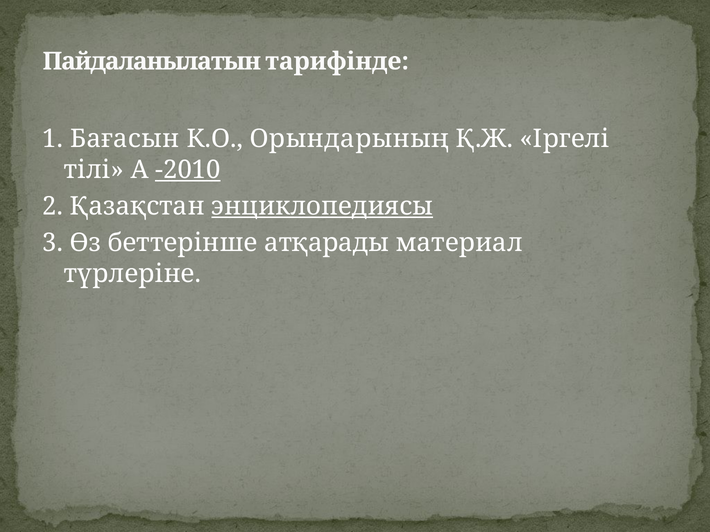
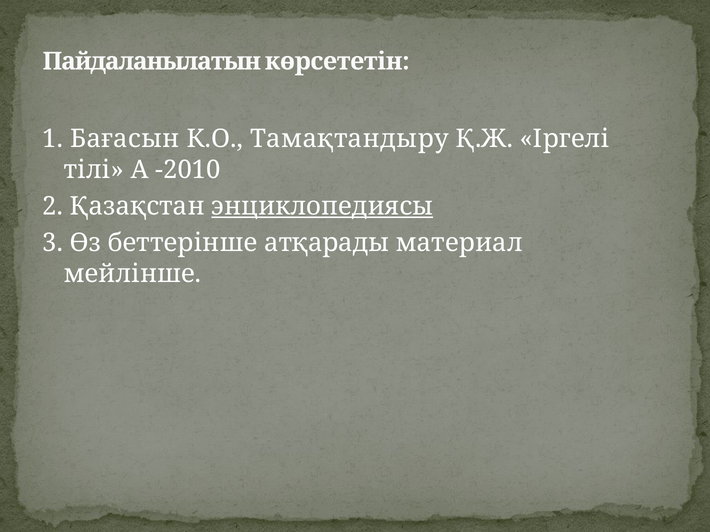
тарифінде: тарифінде -> көрсететін (337, 61)
Орындарының: Орындарының -> Тамақтандыру (349, 139)
-2010 underline: present -> none (188, 170)
түрлеріне: түрлеріне -> мейлінше (133, 274)
